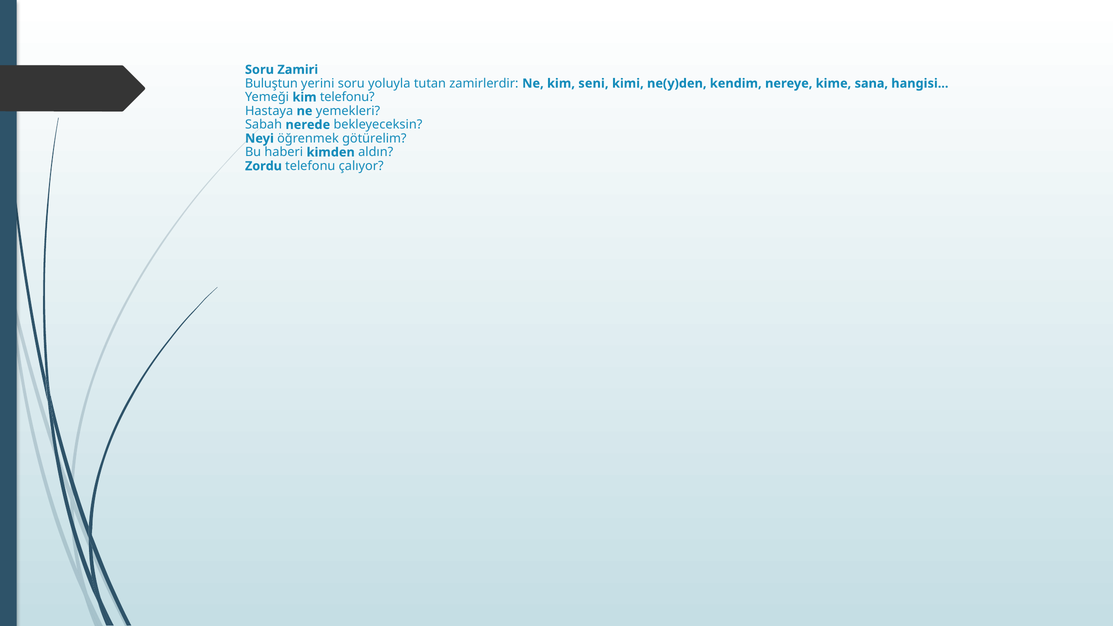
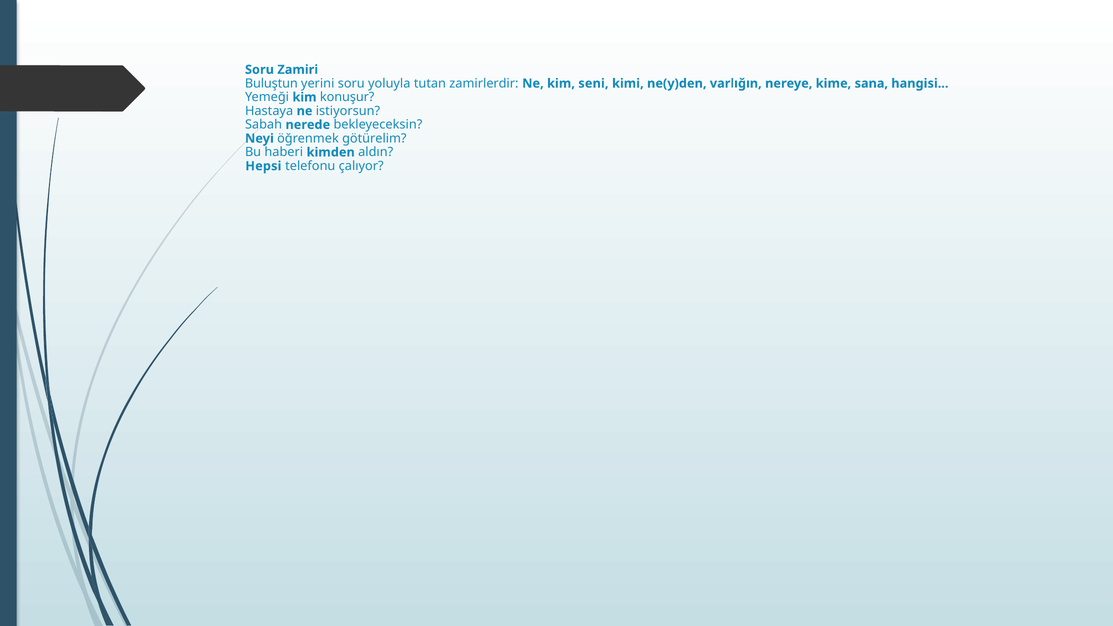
kendim: kendim -> varlığın (736, 83)
kim telefonu: telefonu -> konuşur (347, 97)
yemekleri: yemekleri -> istiyorsun (348, 111)
Zordu: Zordu -> Hepsi (263, 166)
